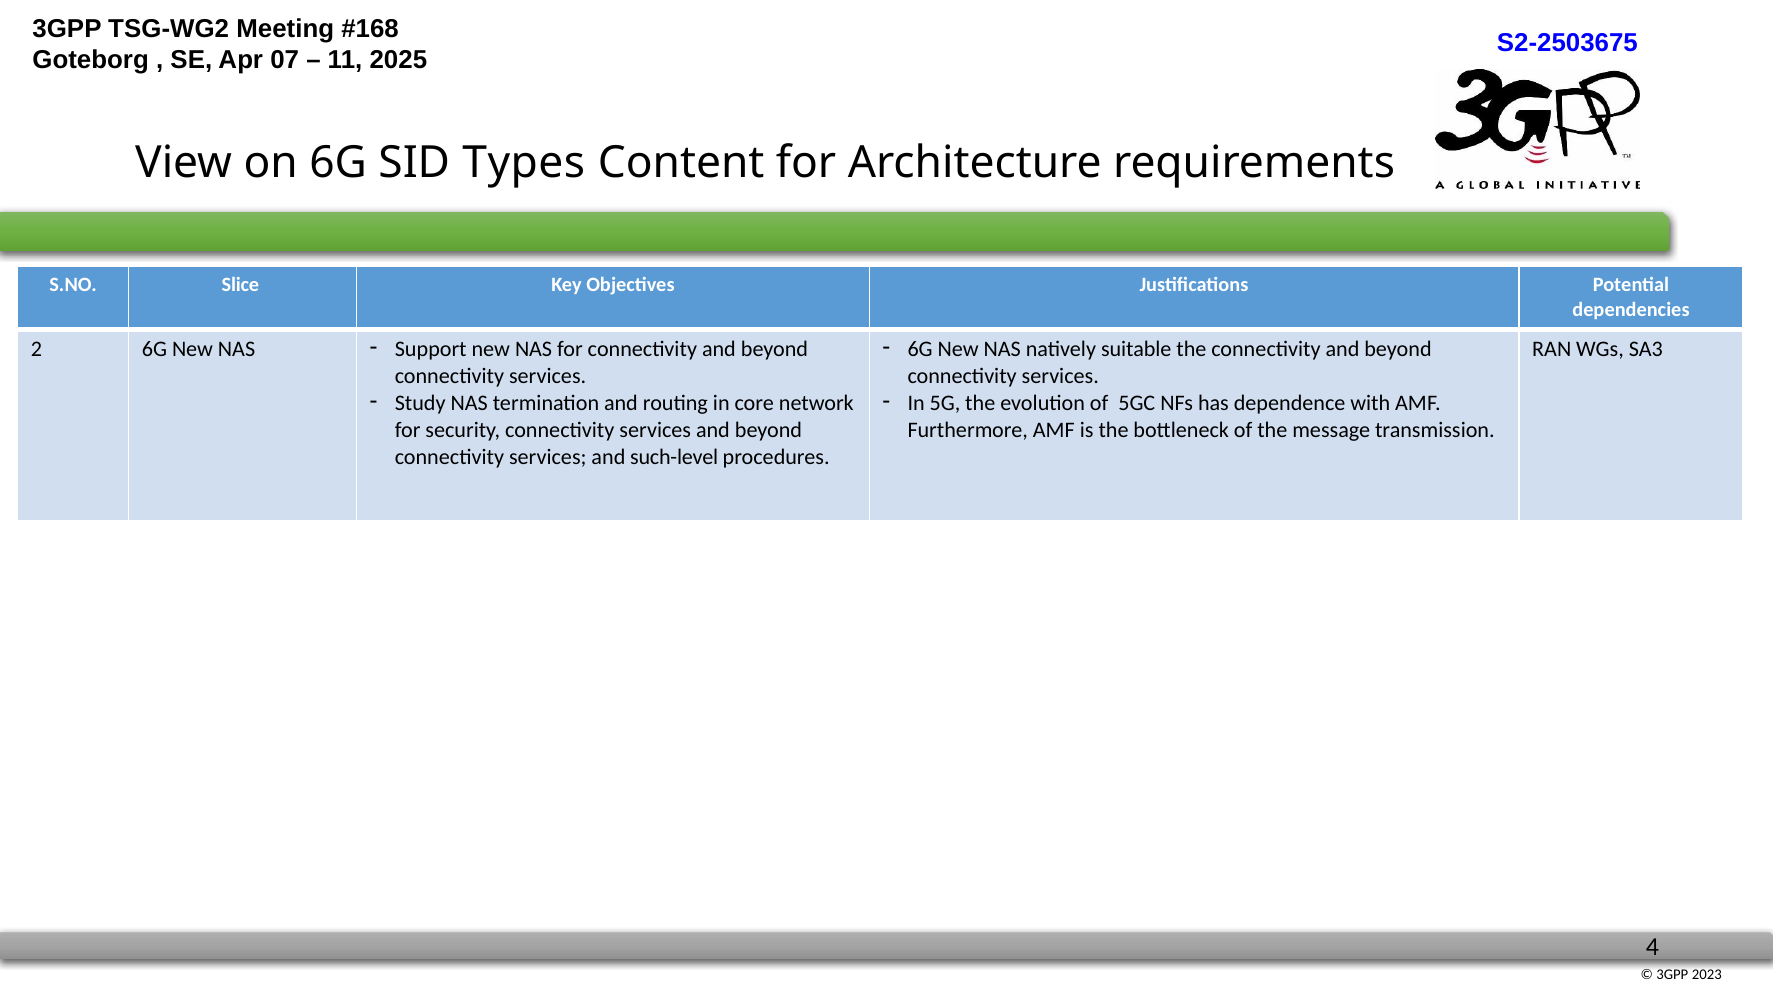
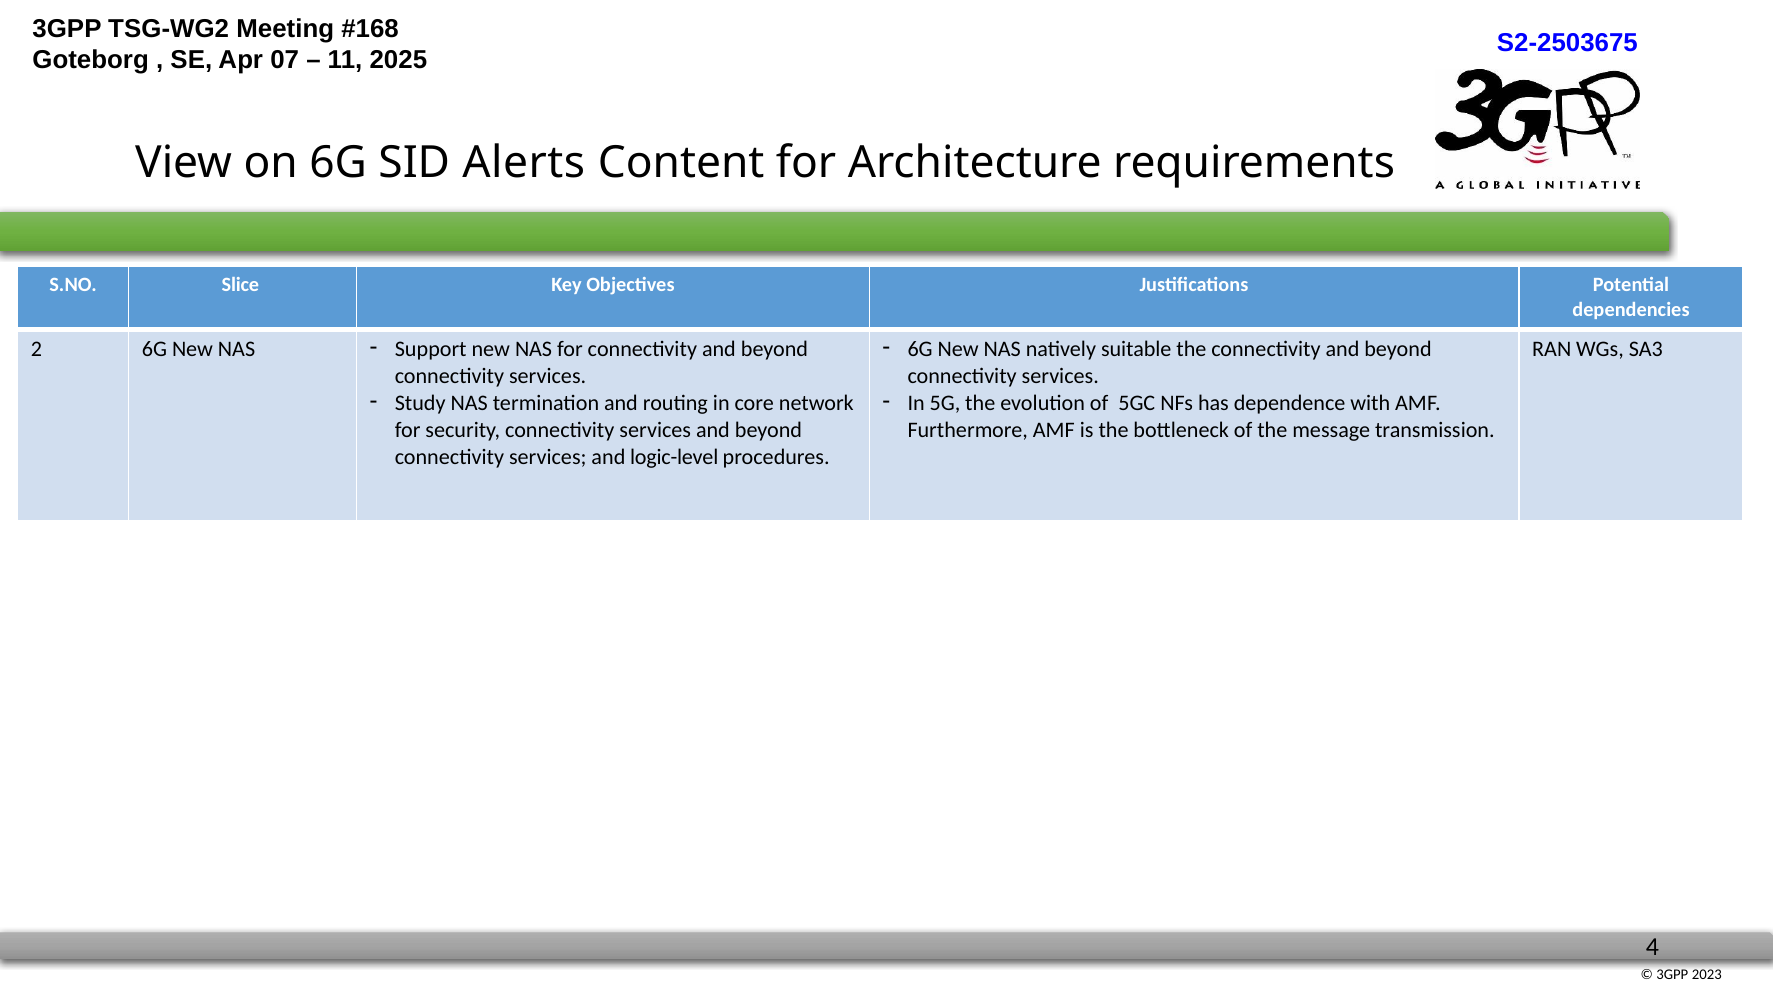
Types: Types -> Alerts (524, 163)
such-level: such-level -> logic-level (674, 458)
